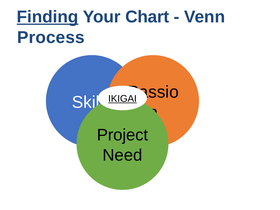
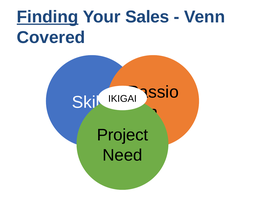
Chart: Chart -> Sales (147, 17)
Process: Process -> Covered (51, 37)
IKIGAI underline: present -> none (122, 99)
